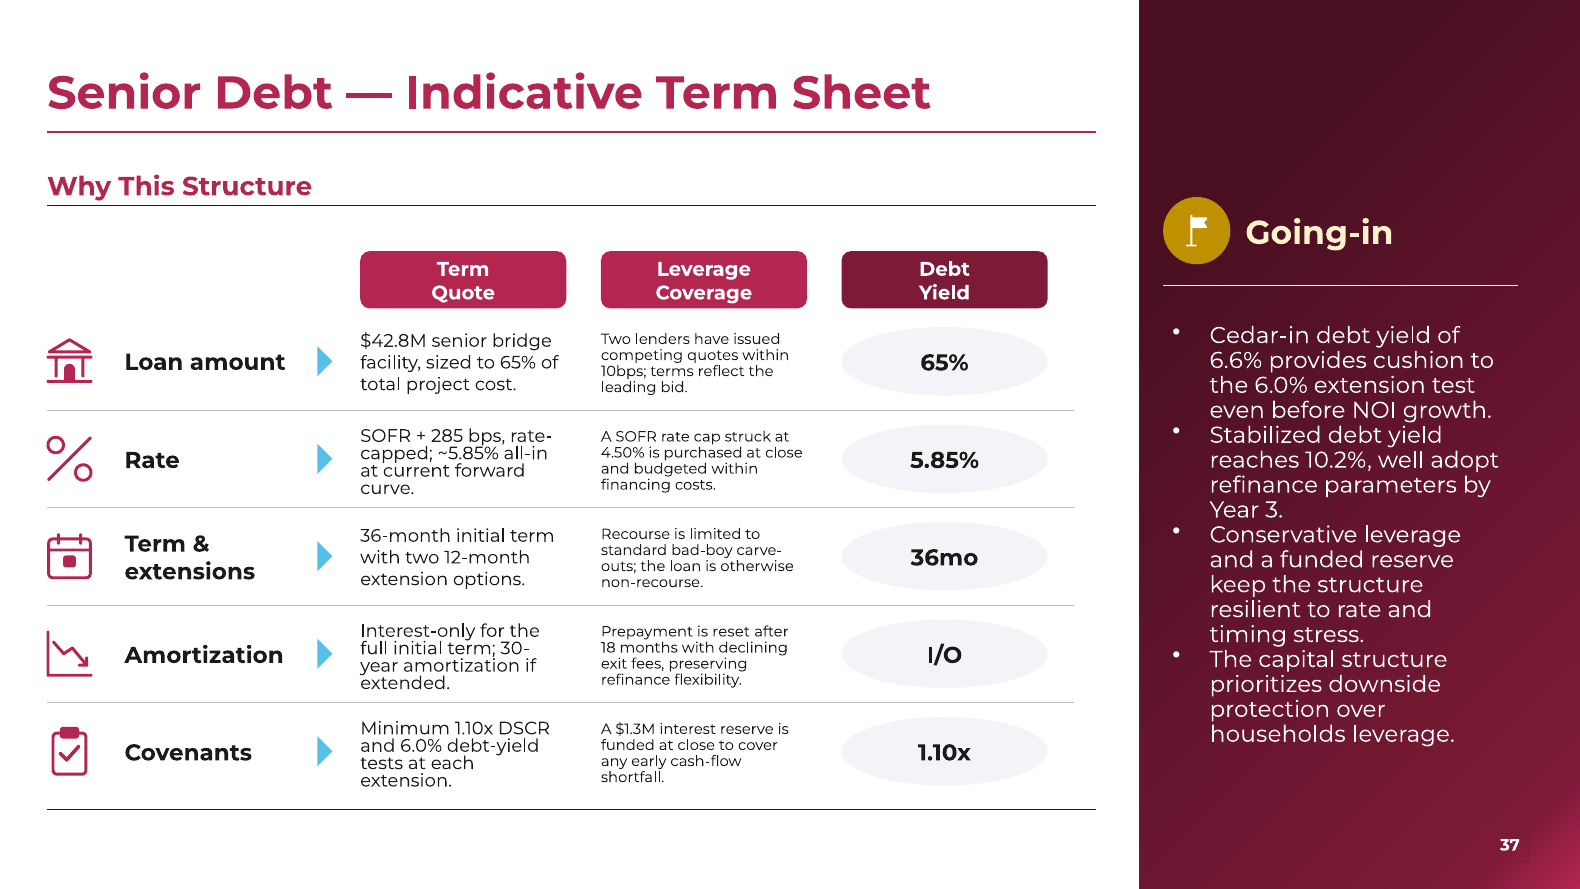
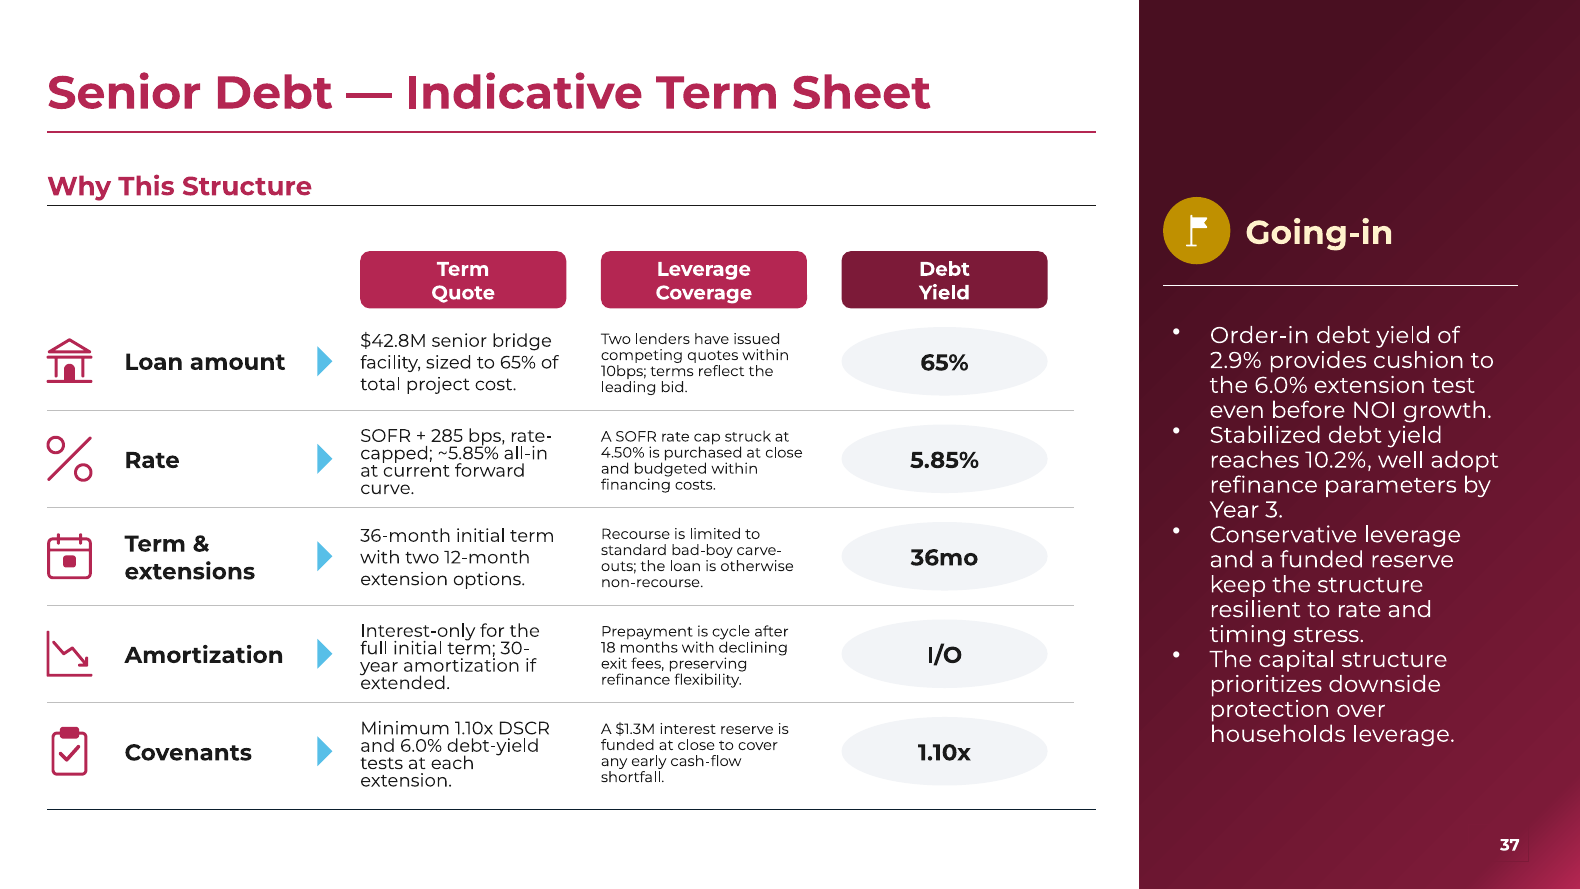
Cedar-in: Cedar-in -> Order-in (1260, 335)
6.6%: 6.6% -> 2.9% (1236, 360)
reset: reset -> cycle (731, 631)
